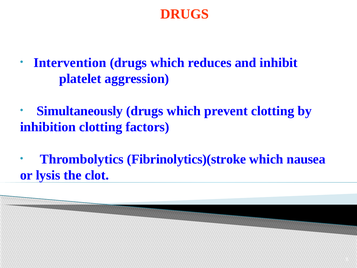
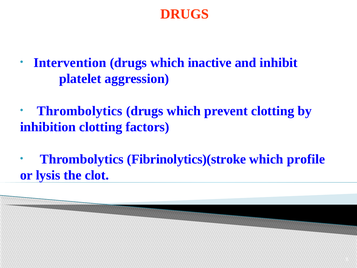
reduces: reduces -> inactive (210, 63)
Simultaneously: Simultaneously -> Thrombolytics (80, 111)
nausea: nausea -> profile (306, 159)
